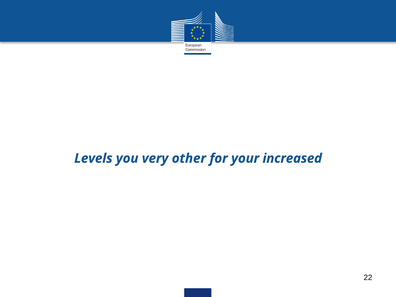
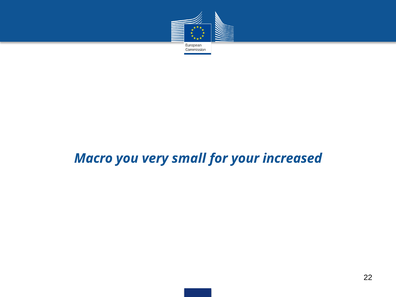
Levels: Levels -> Macro (93, 158)
other: other -> small (189, 158)
